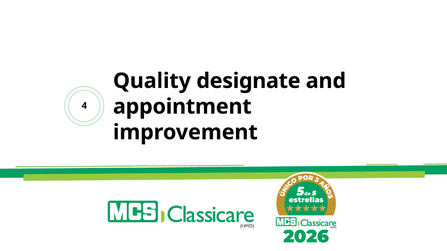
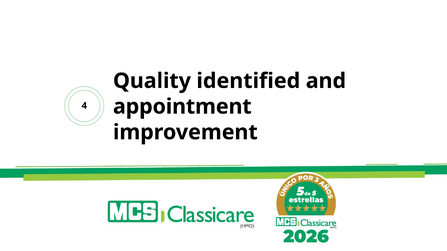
designate: designate -> identified (248, 81)
